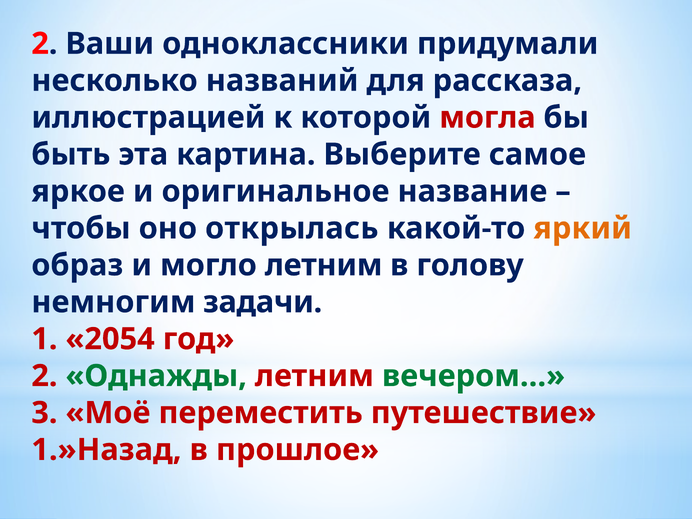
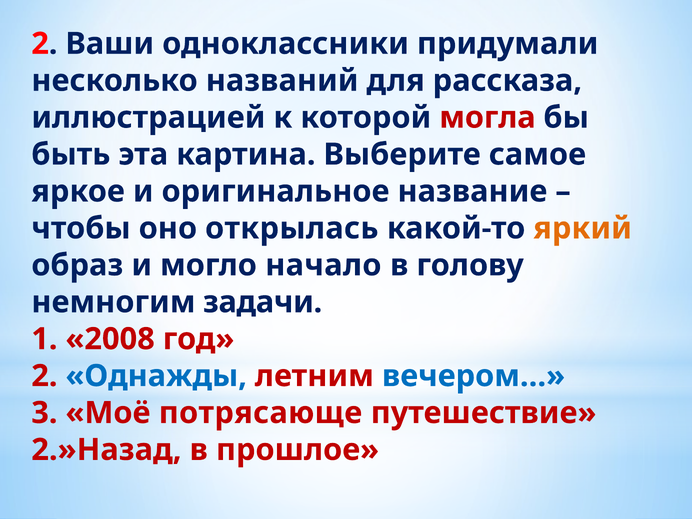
могло летним: летним -> начало (323, 265)
2054: 2054 -> 2008 (110, 339)
Однажды colour: green -> blue (156, 376)
вечером… colour: green -> blue (473, 376)
переместить: переместить -> потрясающе (260, 413)
1.»Назад: 1.»Назад -> 2.»Назад (106, 450)
